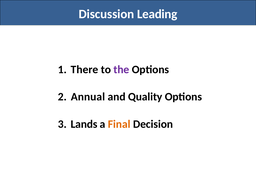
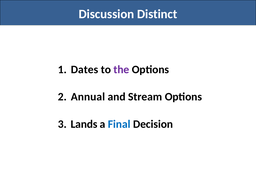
Leading: Leading -> Distinct (157, 14)
There: There -> Dates (85, 69)
Quality: Quality -> Stream (145, 97)
Final colour: orange -> blue (119, 124)
